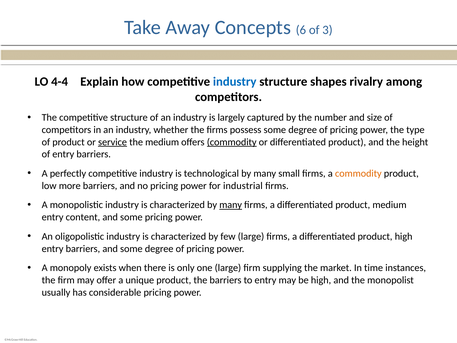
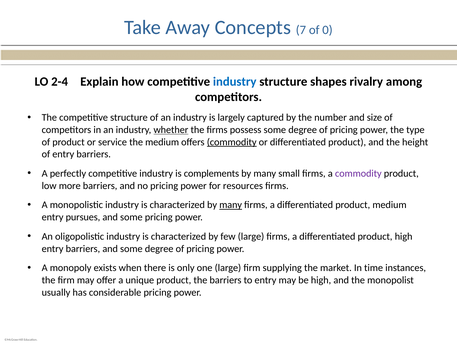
6: 6 -> 7 (301, 30)
3: 3 -> 0 (327, 30)
4-4: 4-4 -> 2-4 (60, 82)
whether underline: none -> present (171, 130)
service underline: present -> none (113, 142)
technological: technological -> complements (211, 173)
commodity colour: orange -> purple (358, 173)
industrial: industrial -> resources (243, 186)
content: content -> pursues (83, 217)
